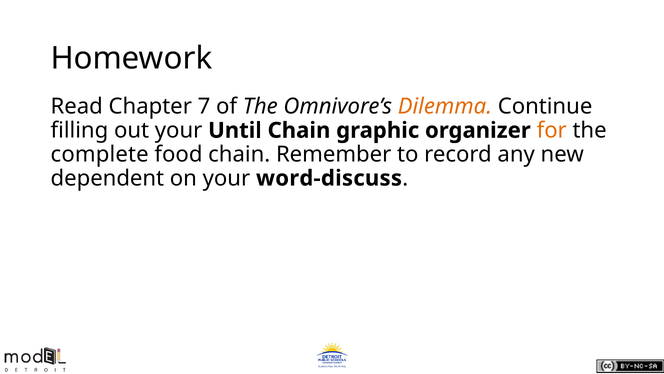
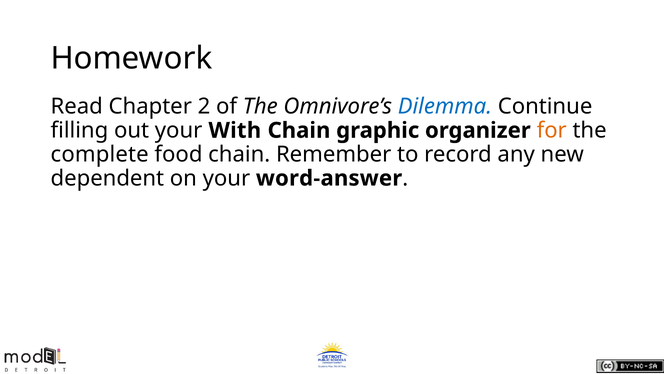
7: 7 -> 2 (204, 106)
Dilemma colour: orange -> blue (445, 106)
Until: Until -> With (235, 130)
word-discuss: word-discuss -> word-answer (329, 178)
